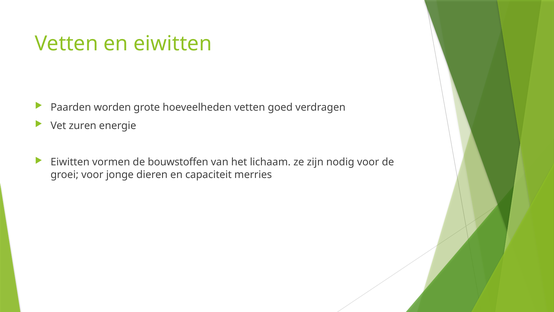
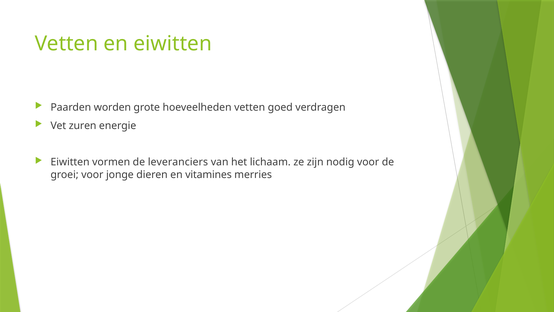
bouwstoffen: bouwstoffen -> leveranciers (178, 162)
capaciteit: capaciteit -> vitamines (209, 174)
